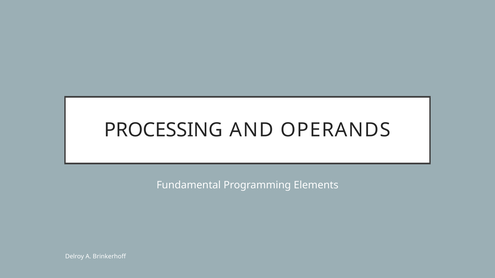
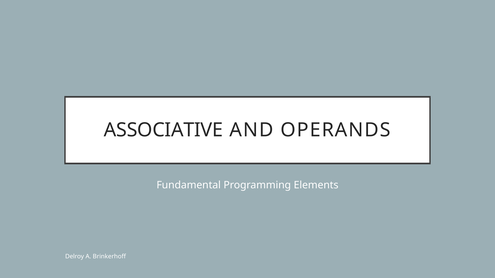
PROCESSING: PROCESSING -> ASSOCIATIVE (163, 130)
